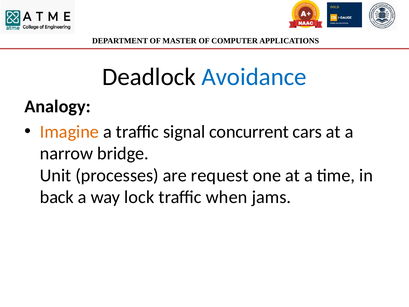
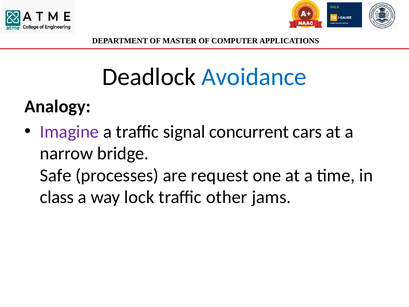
Imagine colour: orange -> purple (69, 132)
Unit: Unit -> Safe (56, 175)
back: back -> class (57, 197)
when: when -> other (227, 197)
